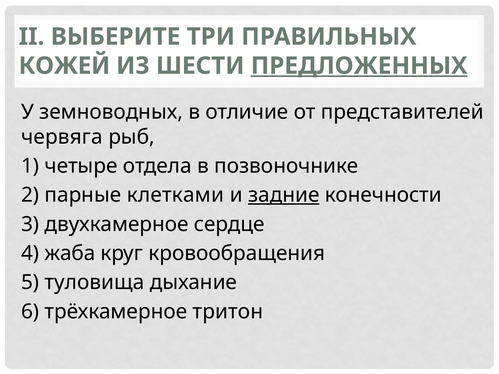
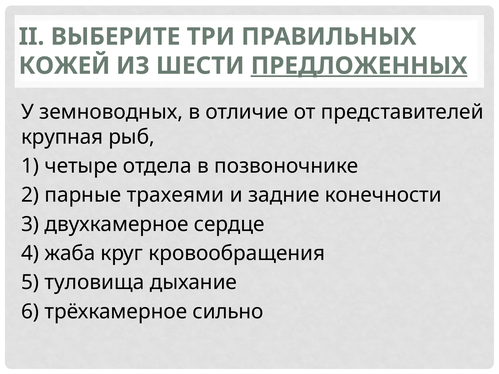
червяга: червяга -> крупная (62, 137)
клетками: клетками -> трахеями (175, 195)
задние underline: present -> none (284, 195)
тритон: тритон -> сильно (228, 312)
